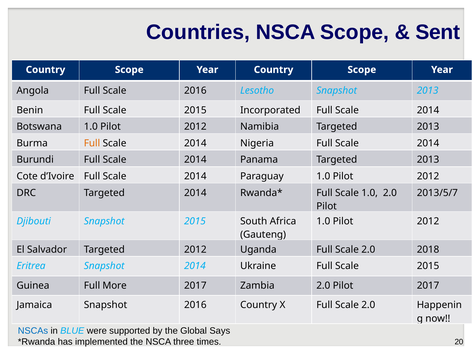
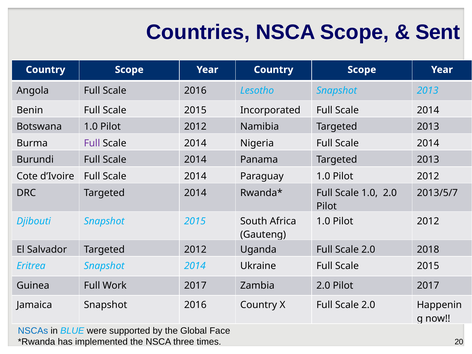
Full colour: orange -> purple (92, 143)
More: More -> Work (115, 286)
Says: Says -> Face (220, 331)
